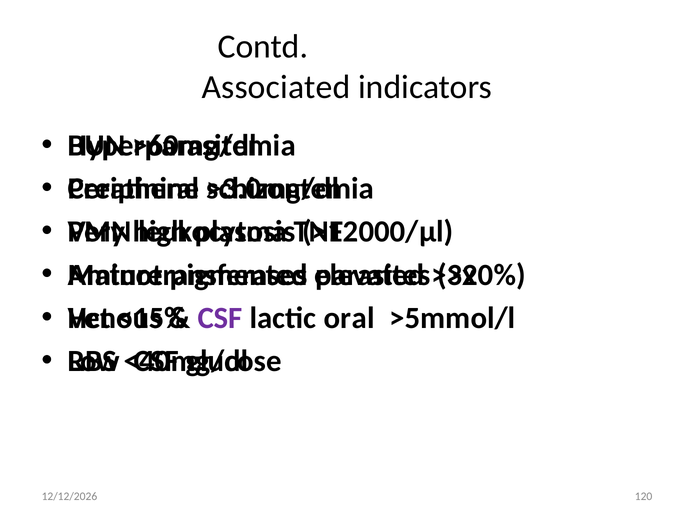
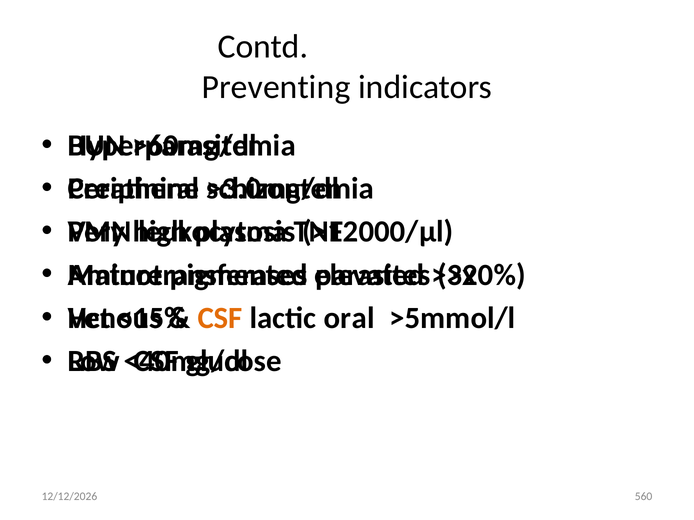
Associated: Associated -> Preventing (276, 87)
CSF colour: purple -> orange (220, 318)
120: 120 -> 560 (644, 497)
